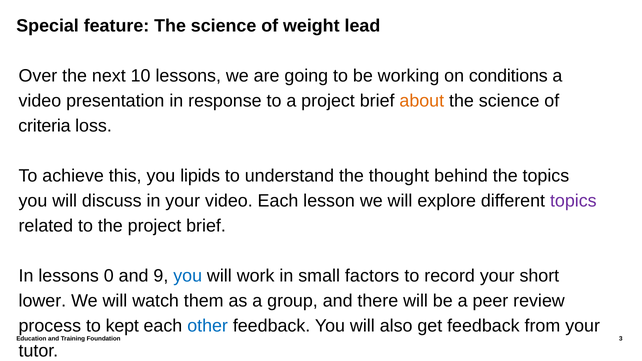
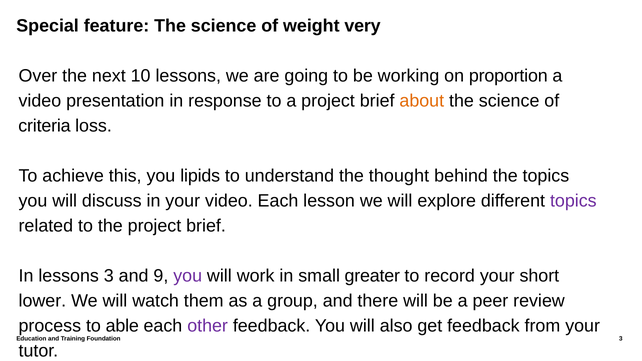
lead: lead -> very (363, 26)
conditions: conditions -> proportion (508, 76)
lessons 0: 0 -> 3 (109, 276)
you colour: blue -> purple (188, 276)
factors: factors -> greater (372, 276)
kept: kept -> able (122, 326)
other colour: blue -> purple (208, 326)
